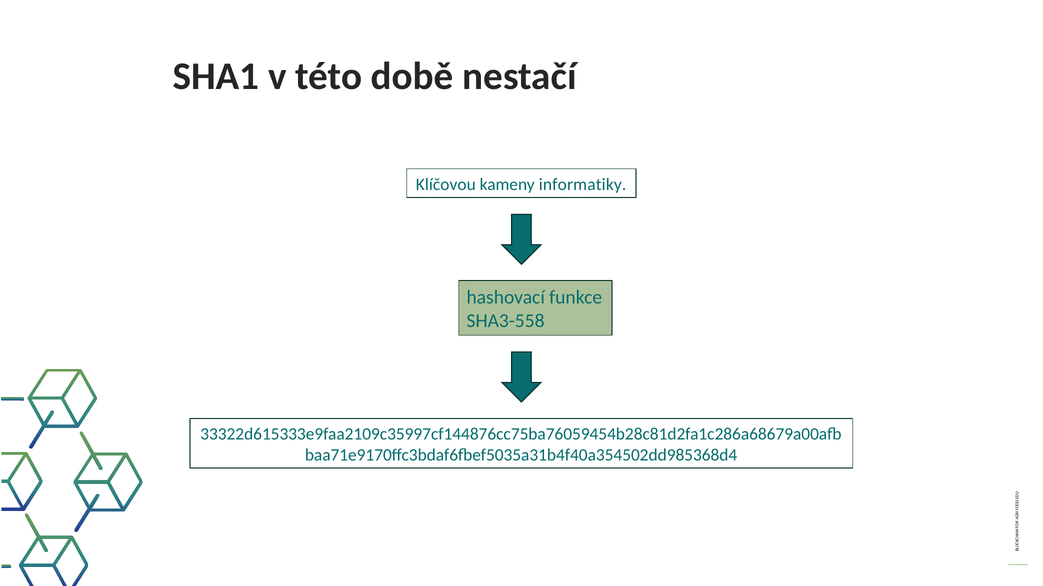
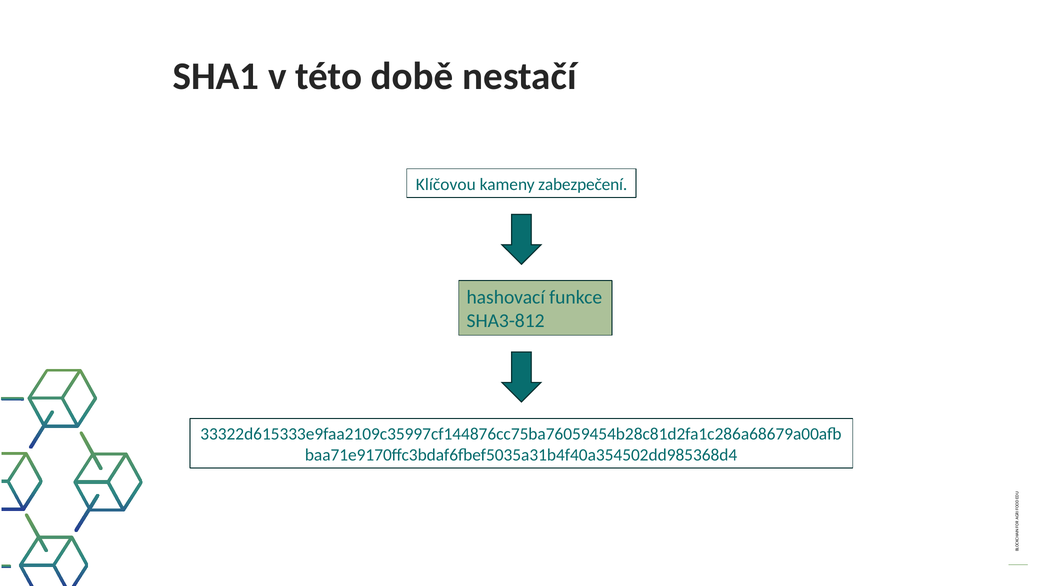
informatiky: informatiky -> zabezpečení (583, 185)
SHA3-558: SHA3-558 -> SHA3-812 (506, 321)
